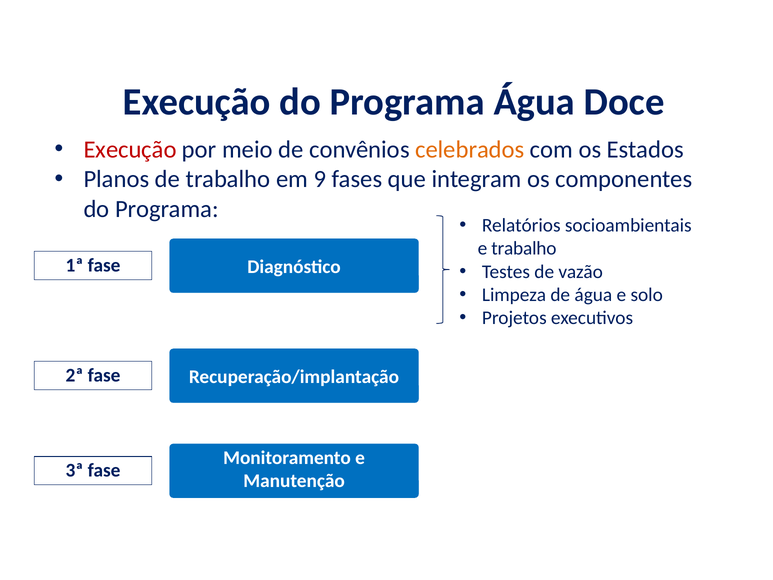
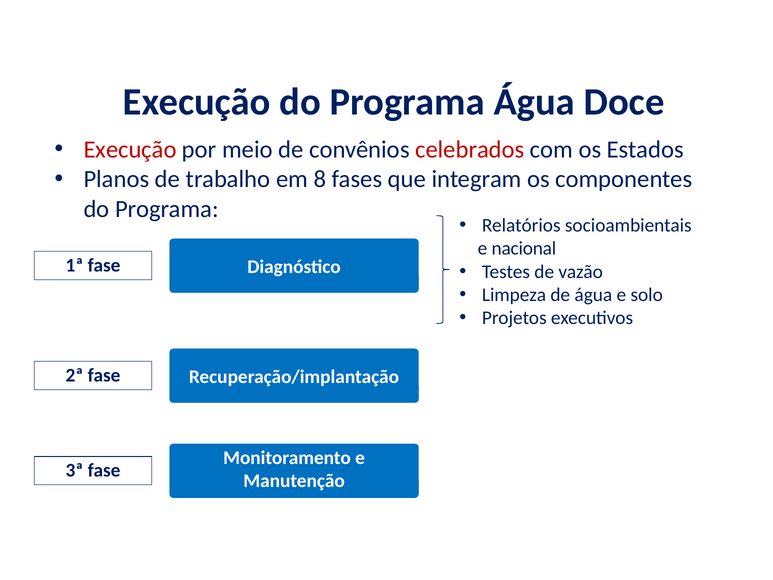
celebrados colour: orange -> red (470, 150)
9: 9 -> 8 (320, 179)
e trabalho: trabalho -> nacional (524, 248)
